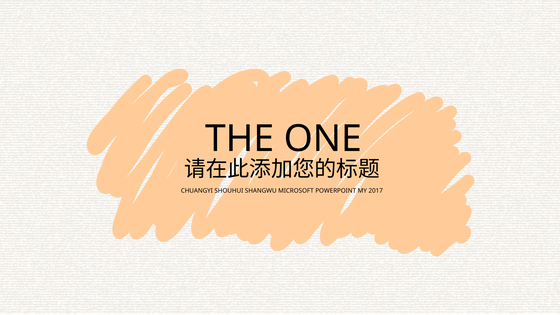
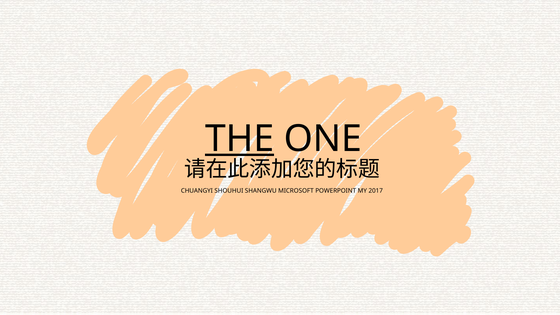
THE underline: none -> present (240, 139)
